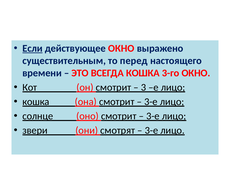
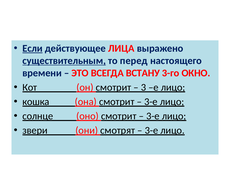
действующее ОКНО: ОКНО -> ЛИЦА (121, 48)
существительным underline: none -> present (64, 61)
ВСЕГДА КОШКА: КОШКА -> ВСТАНУ (143, 73)
